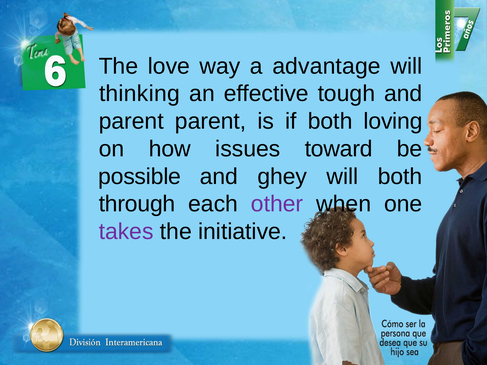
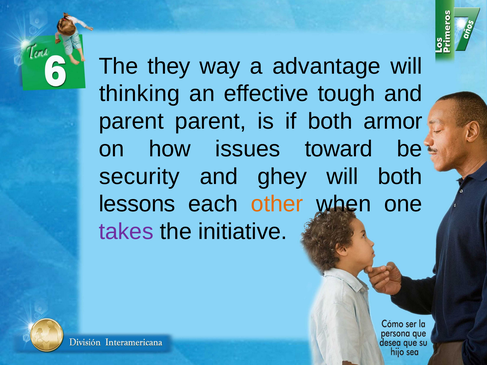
love: love -> they (169, 66)
loving: loving -> armor (393, 121)
possible: possible -> security (139, 177)
through: through -> lessons (137, 204)
other colour: purple -> orange (277, 204)
